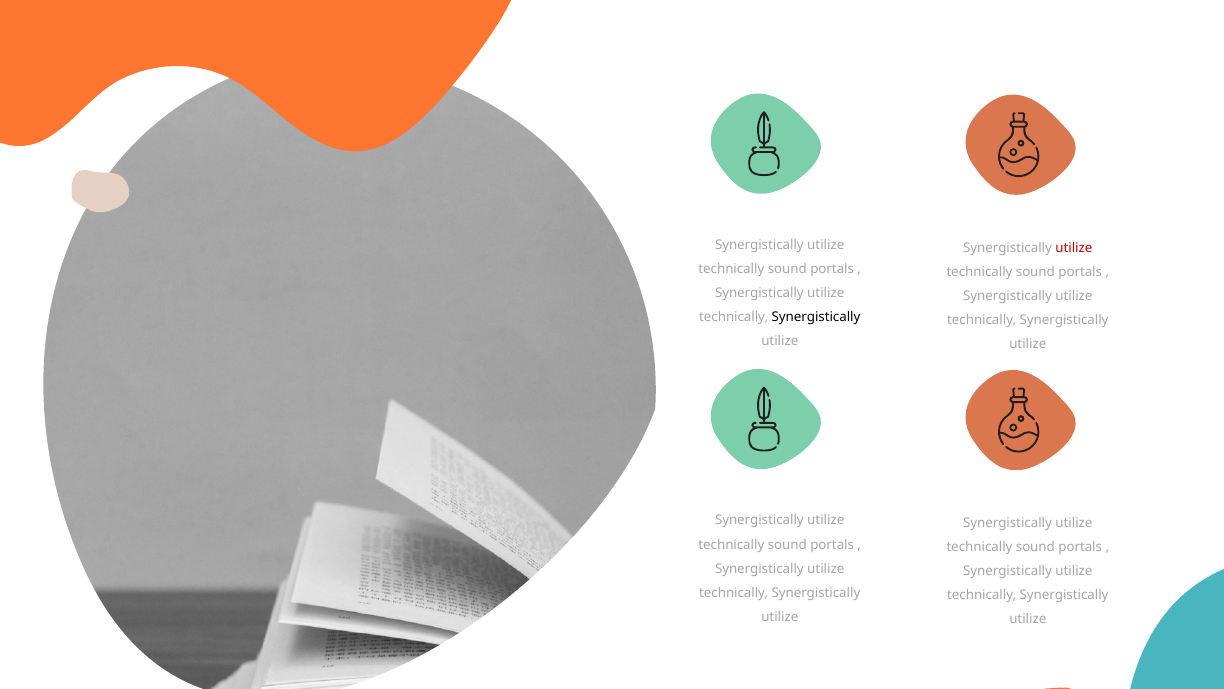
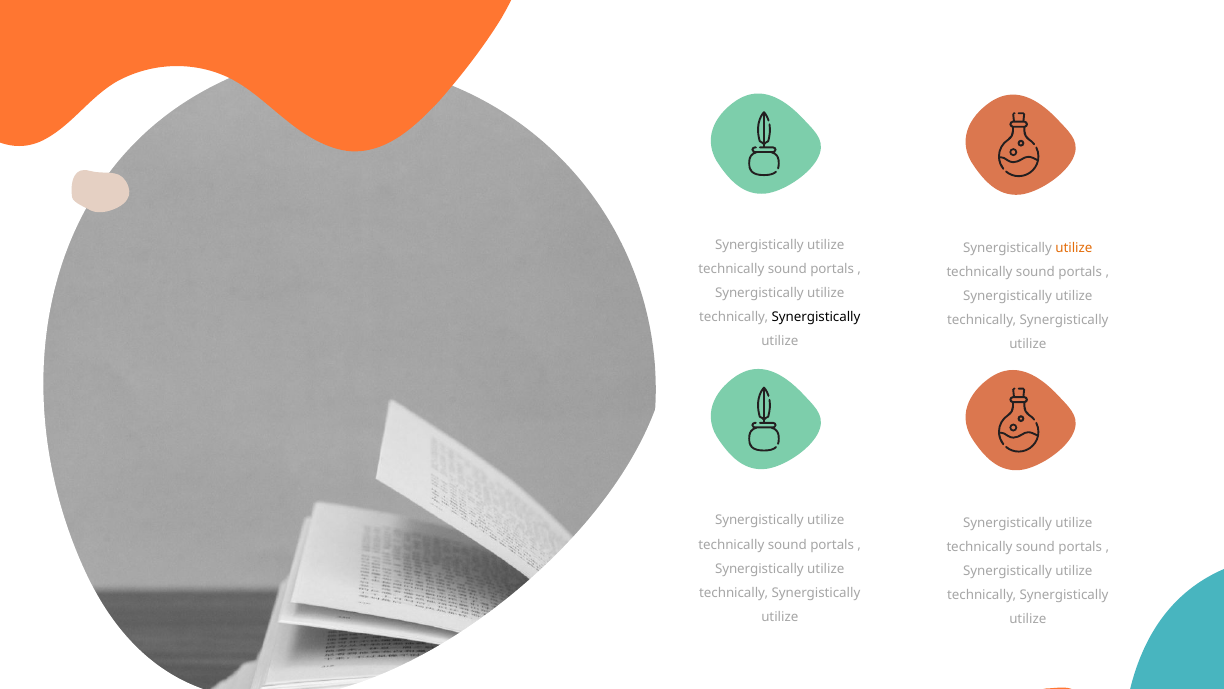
utilize colour: red -> orange (1074, 247)
